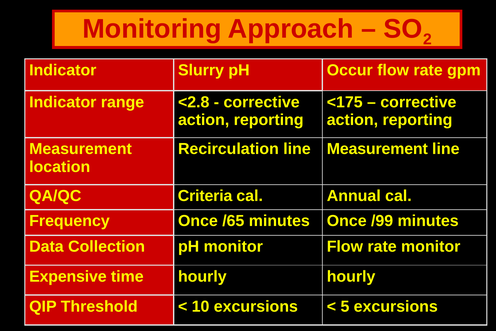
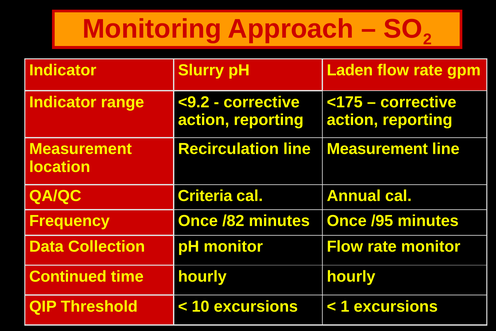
Occur: Occur -> Laden (350, 70)
<2.8: <2.8 -> <9.2 (194, 102)
/65: /65 -> /82 (233, 221)
/99: /99 -> /95 (382, 221)
Expensive: Expensive -> Continued (68, 276)
5: 5 -> 1 (345, 306)
